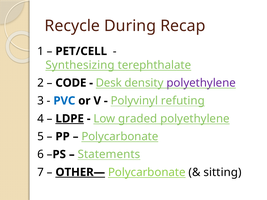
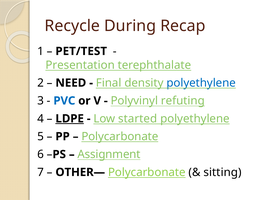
PET/CELL: PET/CELL -> PET/TEST (81, 51)
Synthesizing: Synthesizing -> Presentation (80, 65)
CODE: CODE -> NEED (71, 83)
Desk: Desk -> Final (109, 83)
polyethylene colour: purple -> blue (201, 83)
graded: graded -> started (138, 119)
Statements: Statements -> Assignment (109, 155)
OTHER— underline: present -> none (80, 172)
